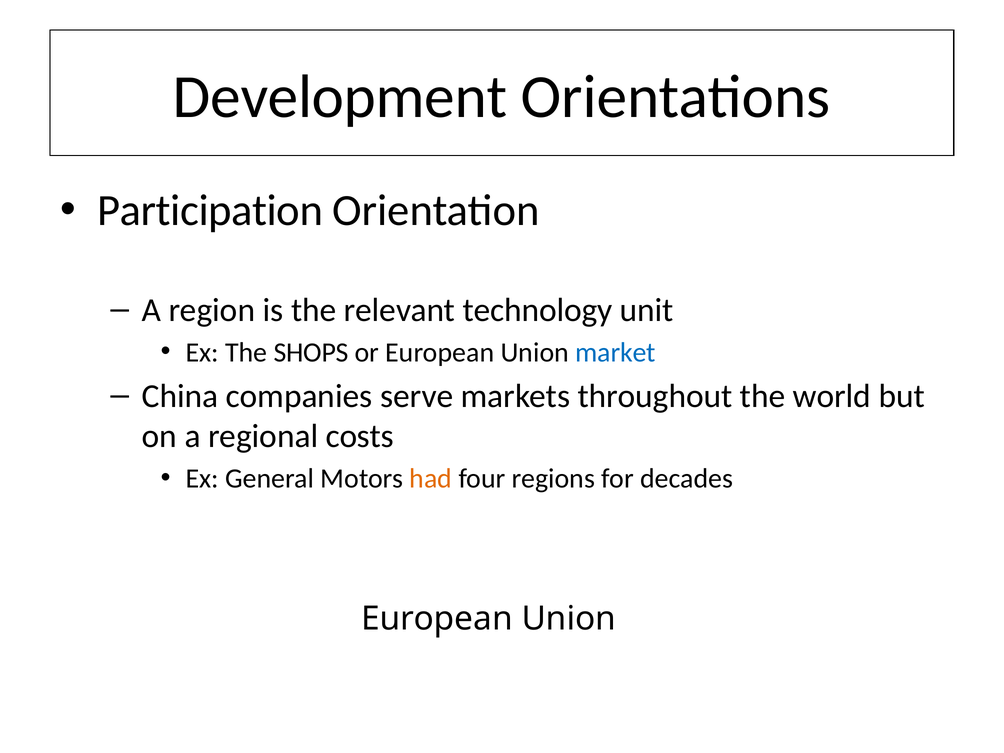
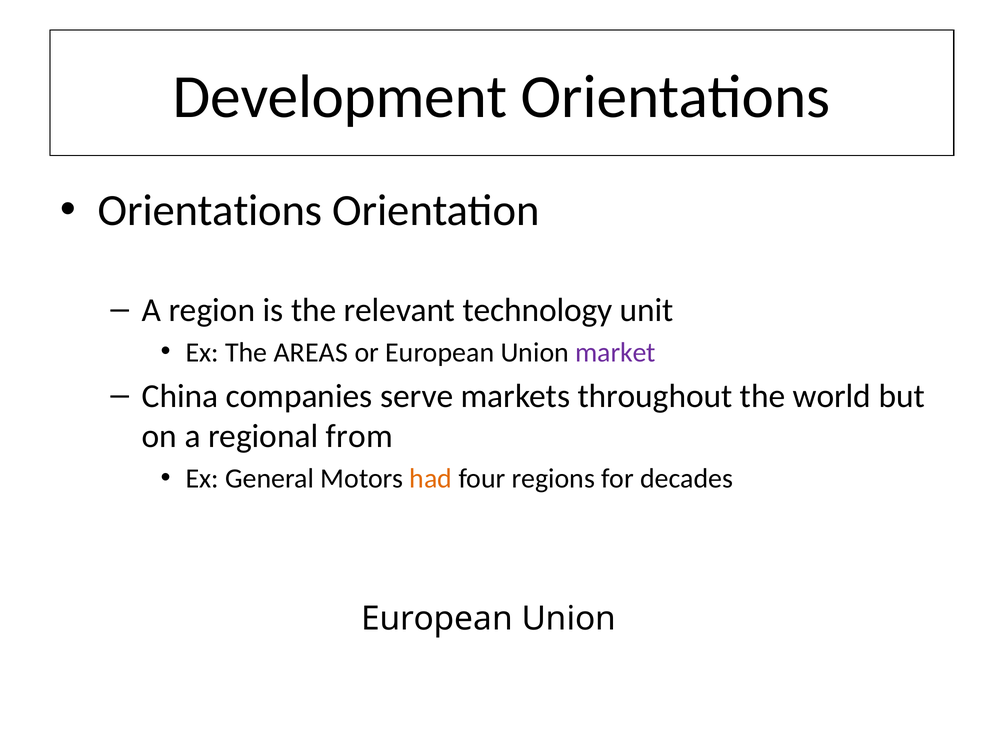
Participation: Participation -> Orientations (210, 211)
SHOPS: SHOPS -> AREAS (311, 352)
market colour: blue -> purple (616, 352)
costs: costs -> from (359, 436)
